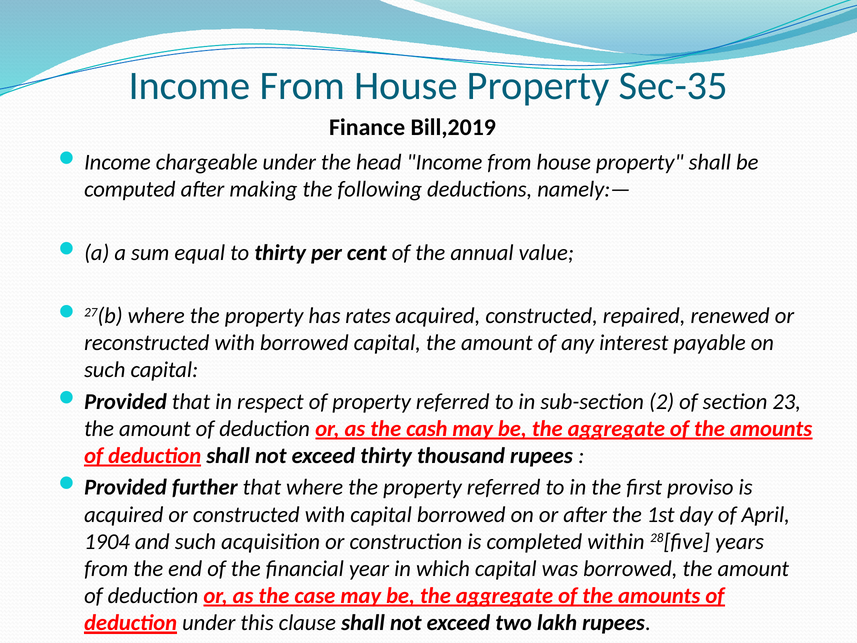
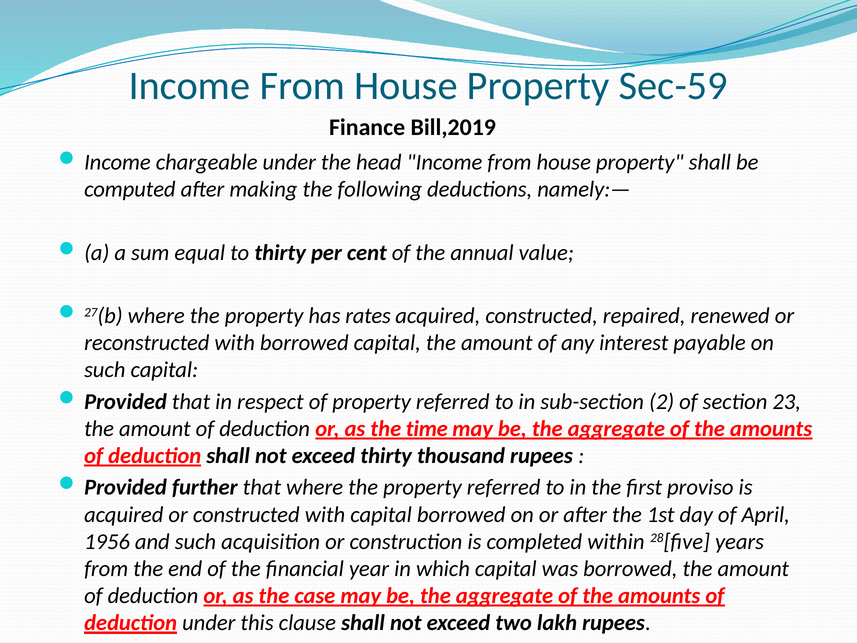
Sec-35: Sec-35 -> Sec-59 (673, 86)
cash: cash -> time (427, 429)
1904: 1904 -> 1956 (107, 541)
